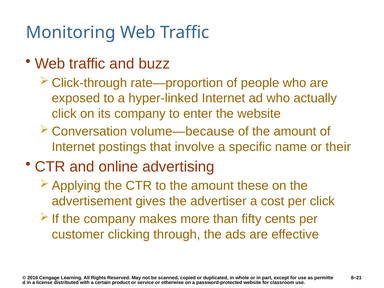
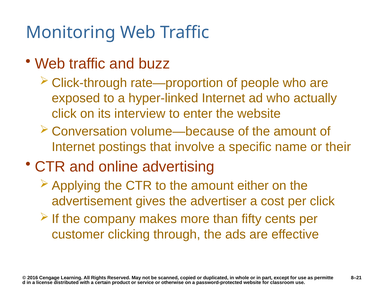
its company: company -> interview (140, 114)
these: these -> either (253, 186)
